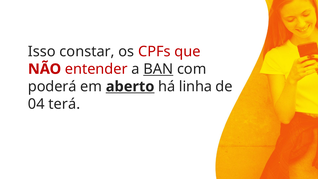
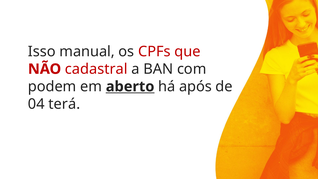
constar: constar -> manual (87, 52)
entender: entender -> cadastral (96, 69)
BAN underline: present -> none (158, 69)
poderá: poderá -> podem (52, 86)
linha: linha -> após (195, 86)
